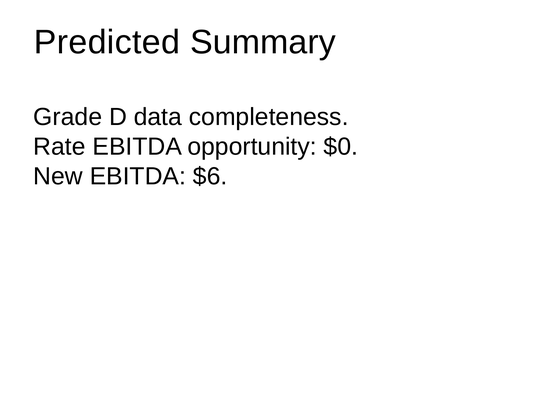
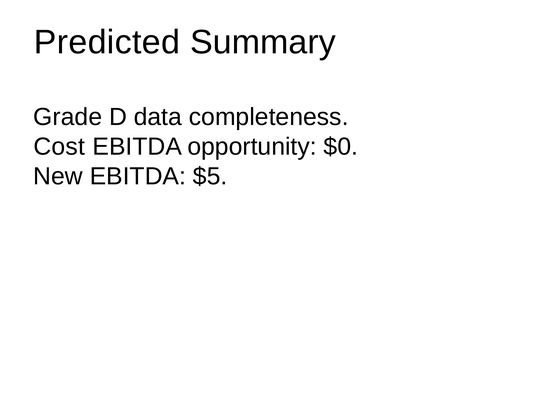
Rate: Rate -> Cost (59, 147)
$6: $6 -> $5 (210, 176)
